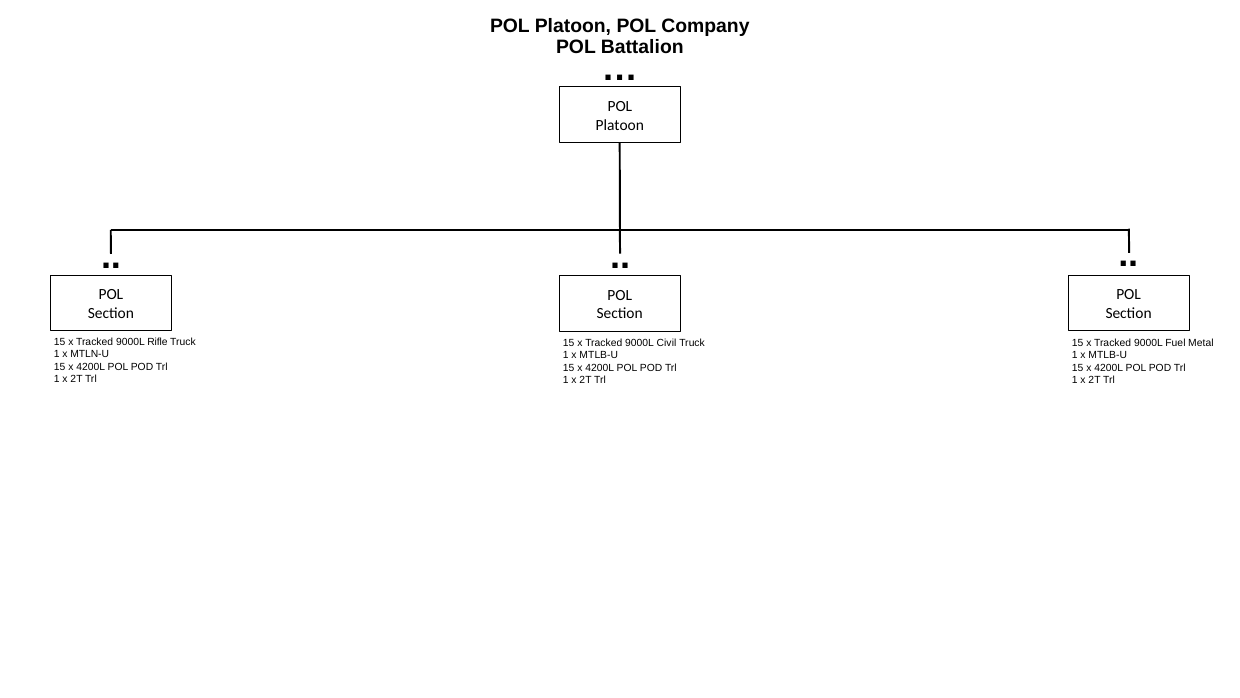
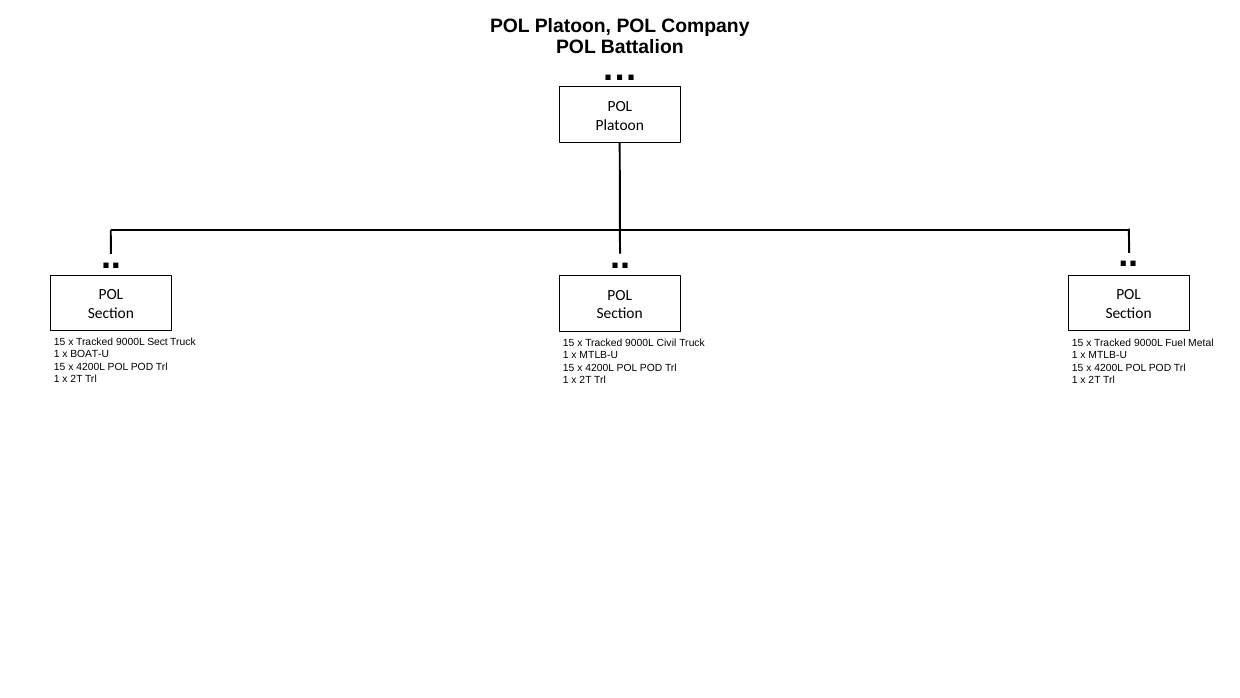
Rifle: Rifle -> Sect (158, 342)
MTLN-U: MTLN-U -> BOAT-U (90, 354)
